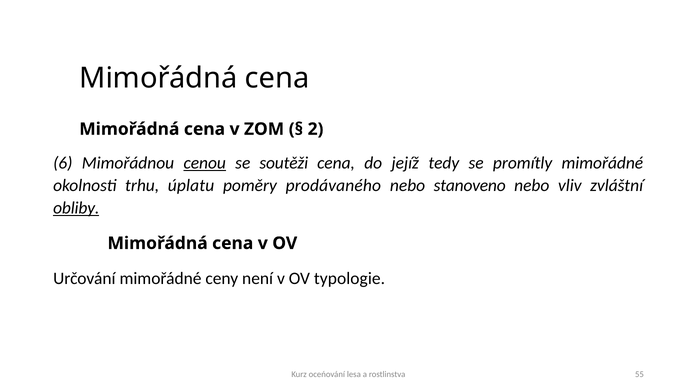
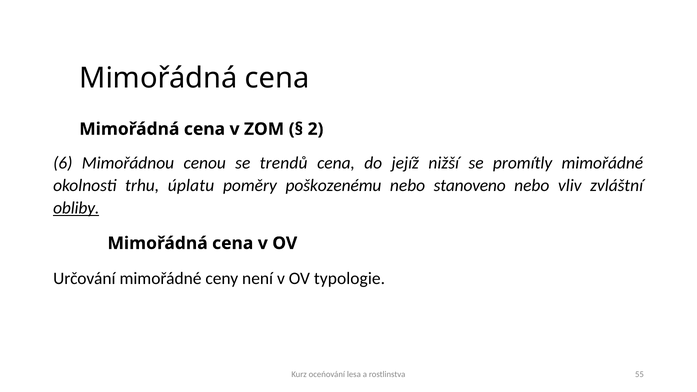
cenou underline: present -> none (205, 163)
soutěži: soutěži -> trendů (284, 163)
tedy: tedy -> nižší (444, 163)
prodávaného: prodávaného -> poškozenému (333, 185)
